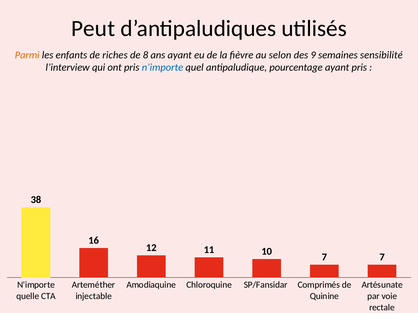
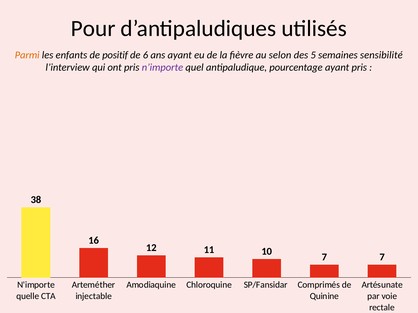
Peut: Peut -> Pour (93, 29)
riches: riches -> positif (115, 55)
8: 8 -> 6 (146, 55)
9: 9 -> 5 (313, 55)
n’importe colour: blue -> purple (162, 68)
